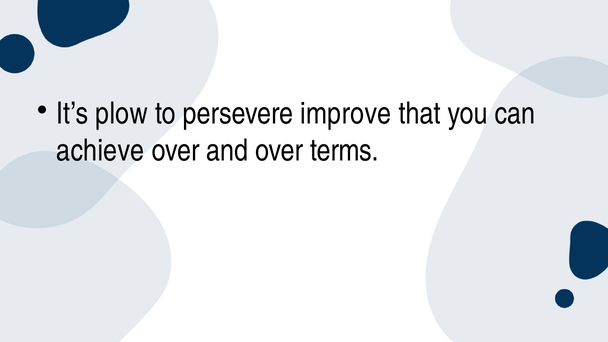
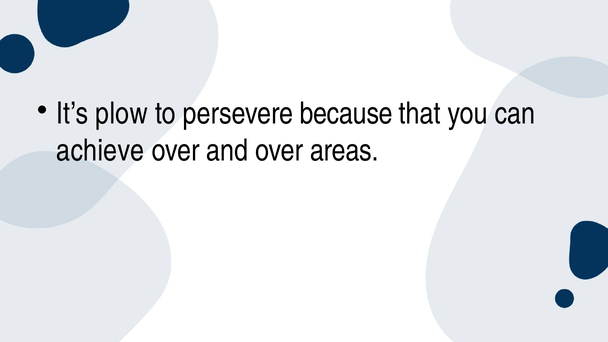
improve: improve -> because (346, 114)
terms: terms -> areas (344, 150)
